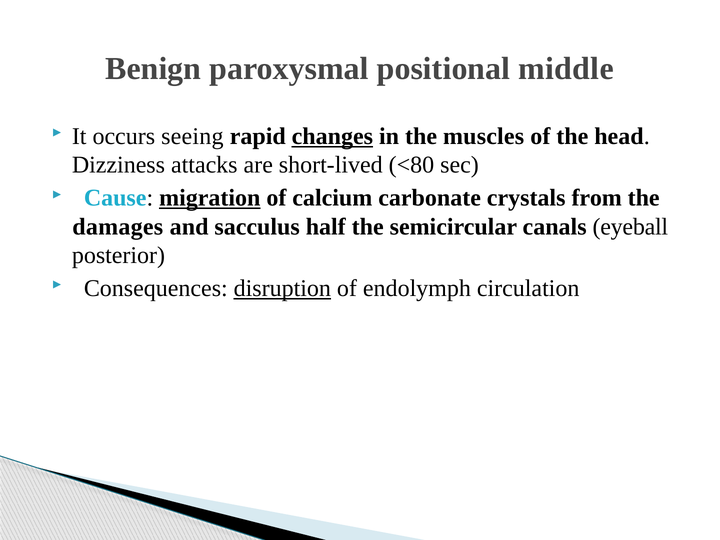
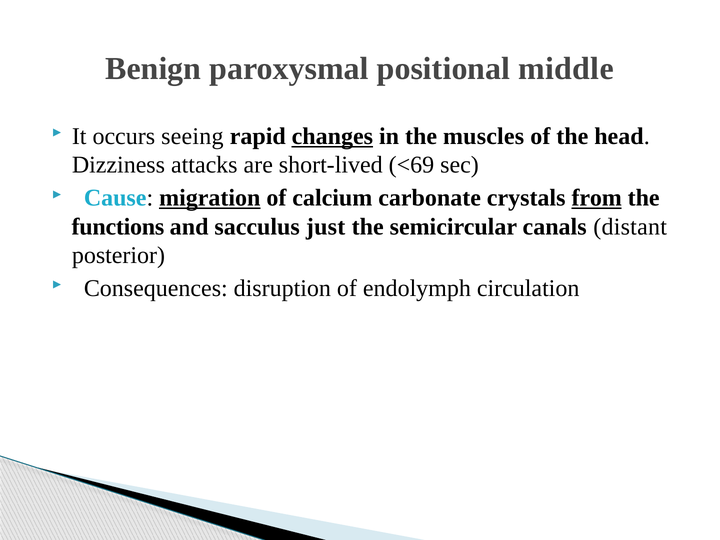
<80: <80 -> <69 (411, 165)
from underline: none -> present (597, 198)
damages: damages -> functions (118, 227)
half: half -> just (326, 227)
eyeball: eyeball -> distant (630, 227)
disruption underline: present -> none (282, 288)
